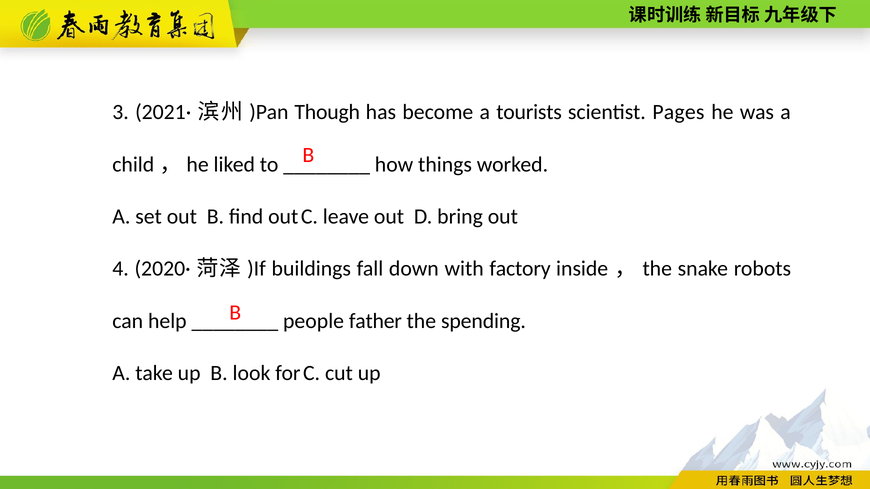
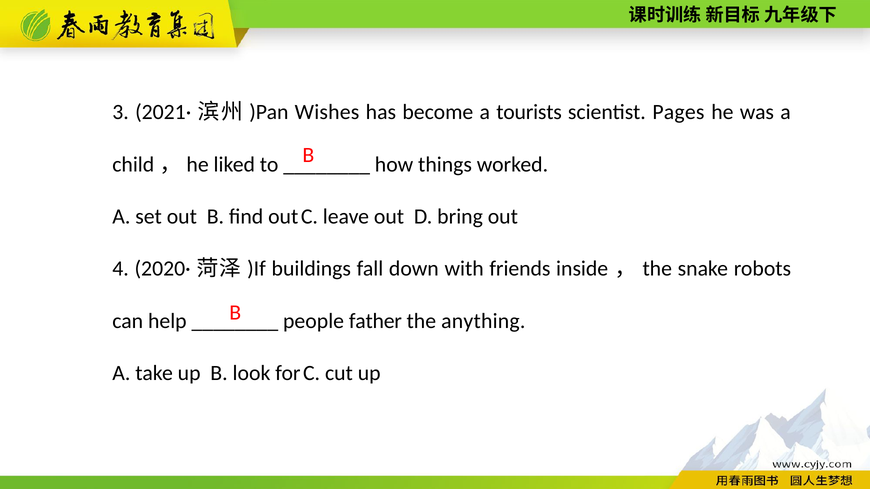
Though: Though -> Wishes (327, 112)
factory: factory -> friends (520, 269)
spending: spending -> anything (483, 321)
